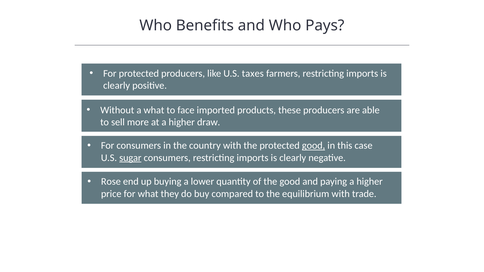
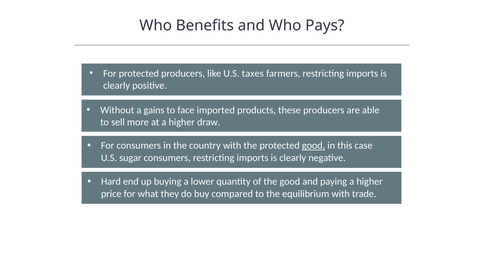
a what: what -> gains (154, 110)
sugar underline: present -> none (130, 158)
Rose: Rose -> Hard (111, 182)
